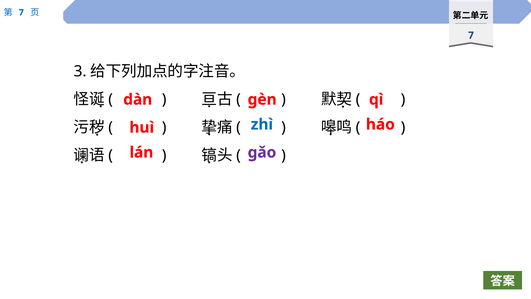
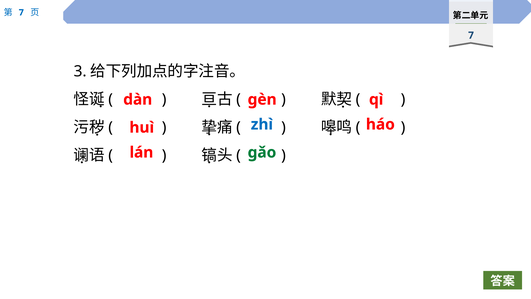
gǎo colour: purple -> green (262, 152)
